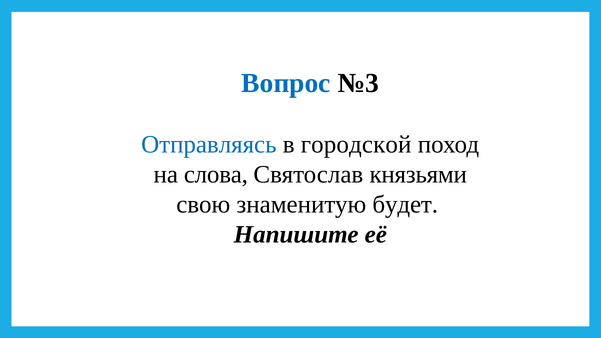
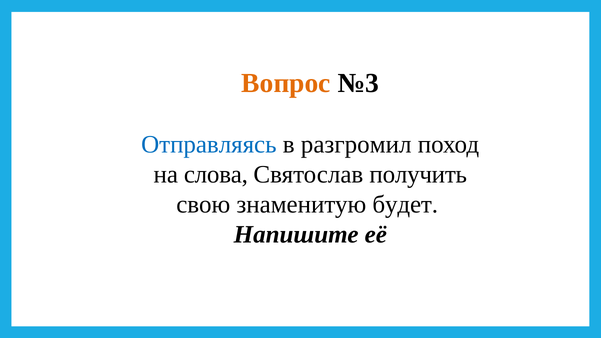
Вопрос colour: blue -> orange (286, 83)
городской: городской -> разгромил (356, 144)
князьями: князьями -> получить (418, 175)
